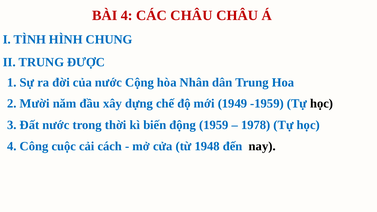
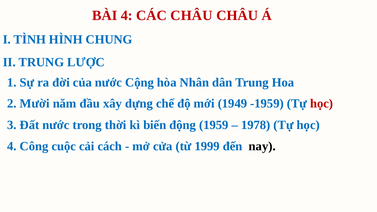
ĐƯỢC: ĐƯỢC -> LƯỢC (86, 62)
học colour: black -> red (322, 104)
1948: 1948 -> 1999 (207, 146)
